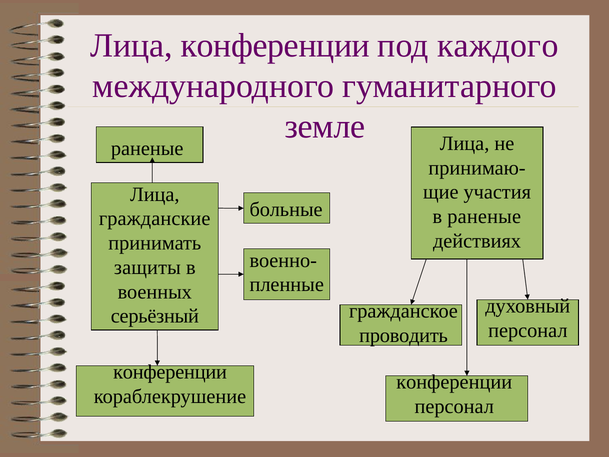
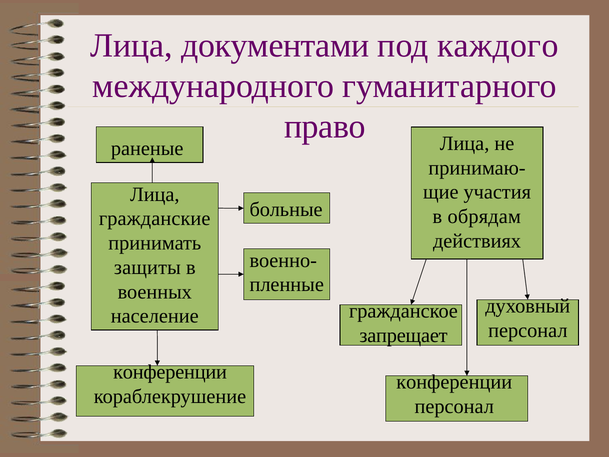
Лица конференции: конференции -> документами (275, 45)
земле: земле -> право (325, 127)
в раненые: раненые -> обрядам (484, 217)
серьёзный: серьёзный -> население (155, 316)
проводить: проводить -> запрещает (404, 335)
